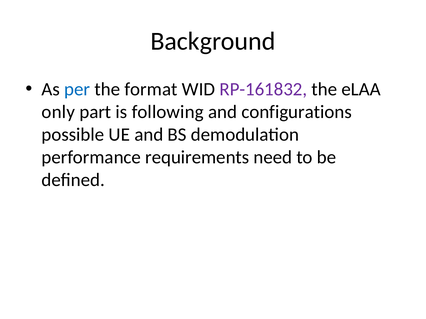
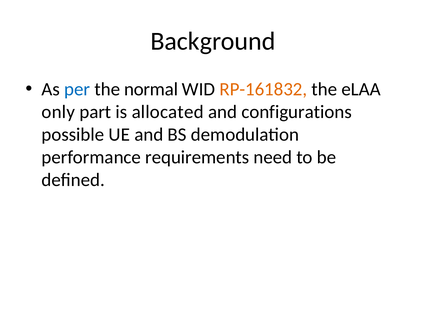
format: format -> normal (151, 89)
RP-161832 colour: purple -> orange (263, 89)
following: following -> allocated (168, 112)
